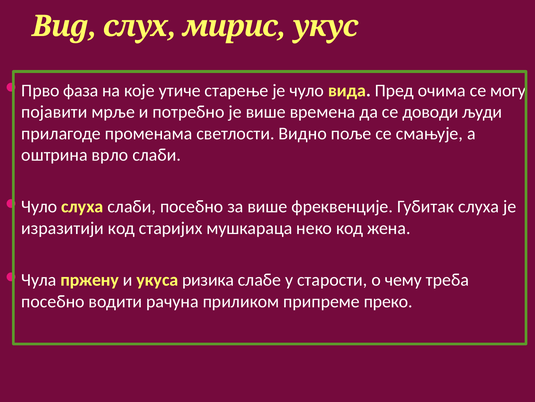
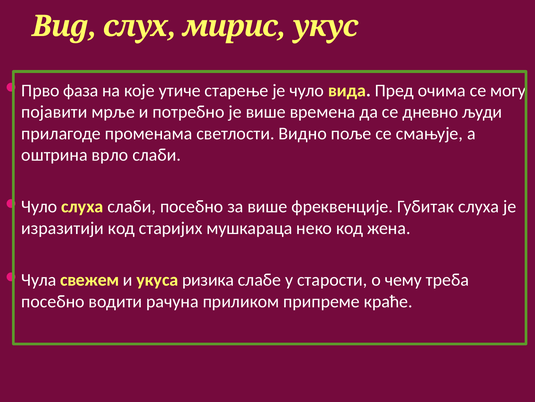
доводи: доводи -> дневно (430, 112)
пржену: пржену -> свежем (90, 279)
преко: преко -> краће (388, 301)
